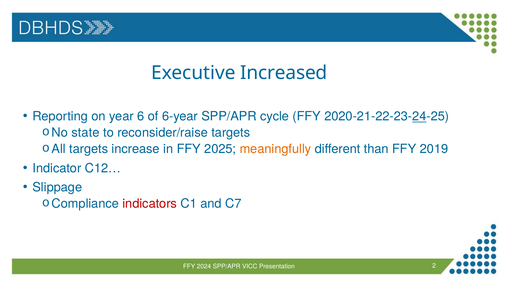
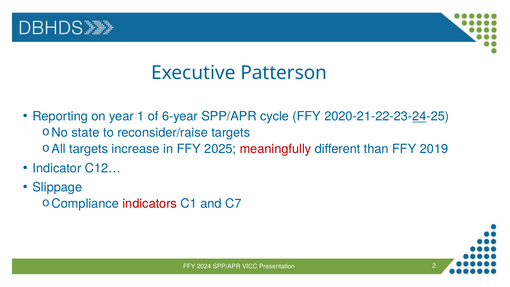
Increased: Increased -> Patterson (284, 73)
year 6: 6 -> 1 (141, 116)
meaningfully colour: orange -> red (275, 149)
